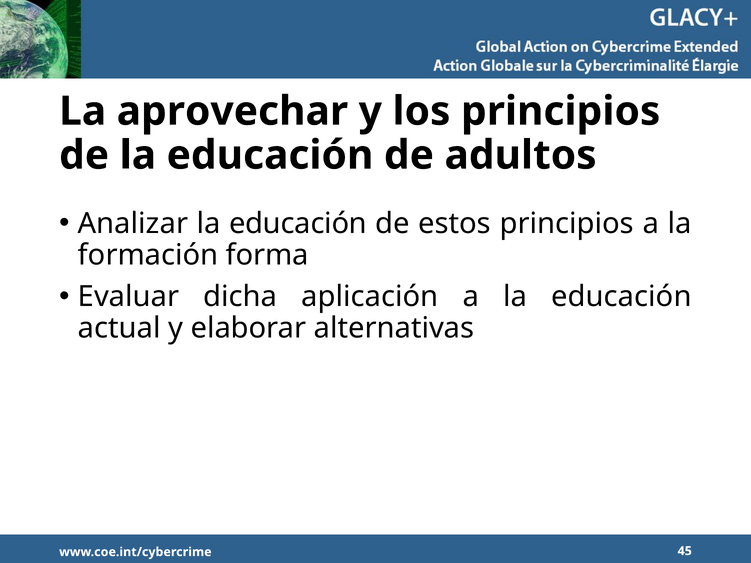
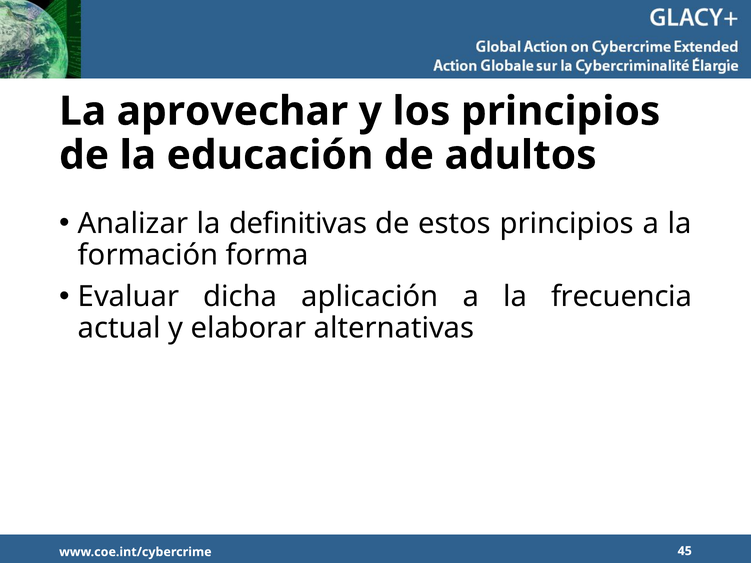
Analizar la educación: educación -> definitivas (298, 224)
a la educación: educación -> frecuencia (622, 297)
